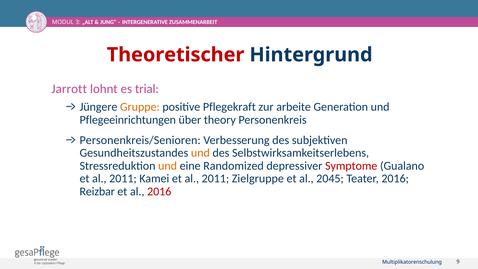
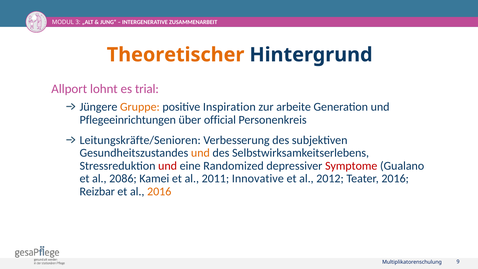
Theoretischer colour: red -> orange (176, 55)
Jarrott: Jarrott -> Allport (69, 89)
Pflegekraft: Pflegekraft -> Inspiration (229, 107)
theory: theory -> official (220, 120)
Personenkreis/Senioren: Personenkreis/Senioren -> Leitungskräfte/Senioren (140, 140)
und colour: orange -> red (168, 166)
2011: 2011 -> 2086 (123, 179)
Zielgruppe: Zielgruppe -> Innovative (258, 179)
2045: 2045 -> 2012 (330, 179)
2016 colour: red -> orange (159, 191)
